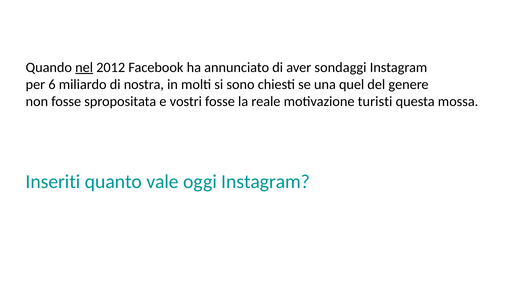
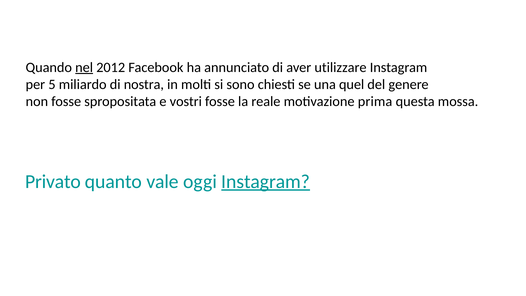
sondaggi: sondaggi -> utilizzare (341, 67)
6: 6 -> 5 (52, 84)
turisti: turisti -> prima (375, 101)
Inseriti: Inseriti -> Privato (53, 181)
Instagram underline: none -> present (266, 181)
